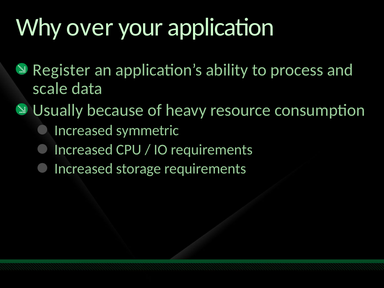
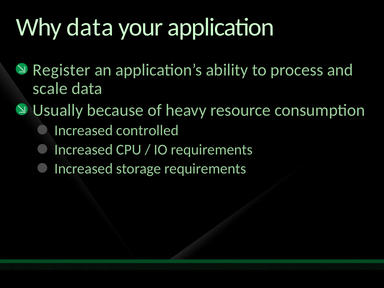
Why over: over -> data (90, 27)
symmetric: symmetric -> controlled (147, 131)
